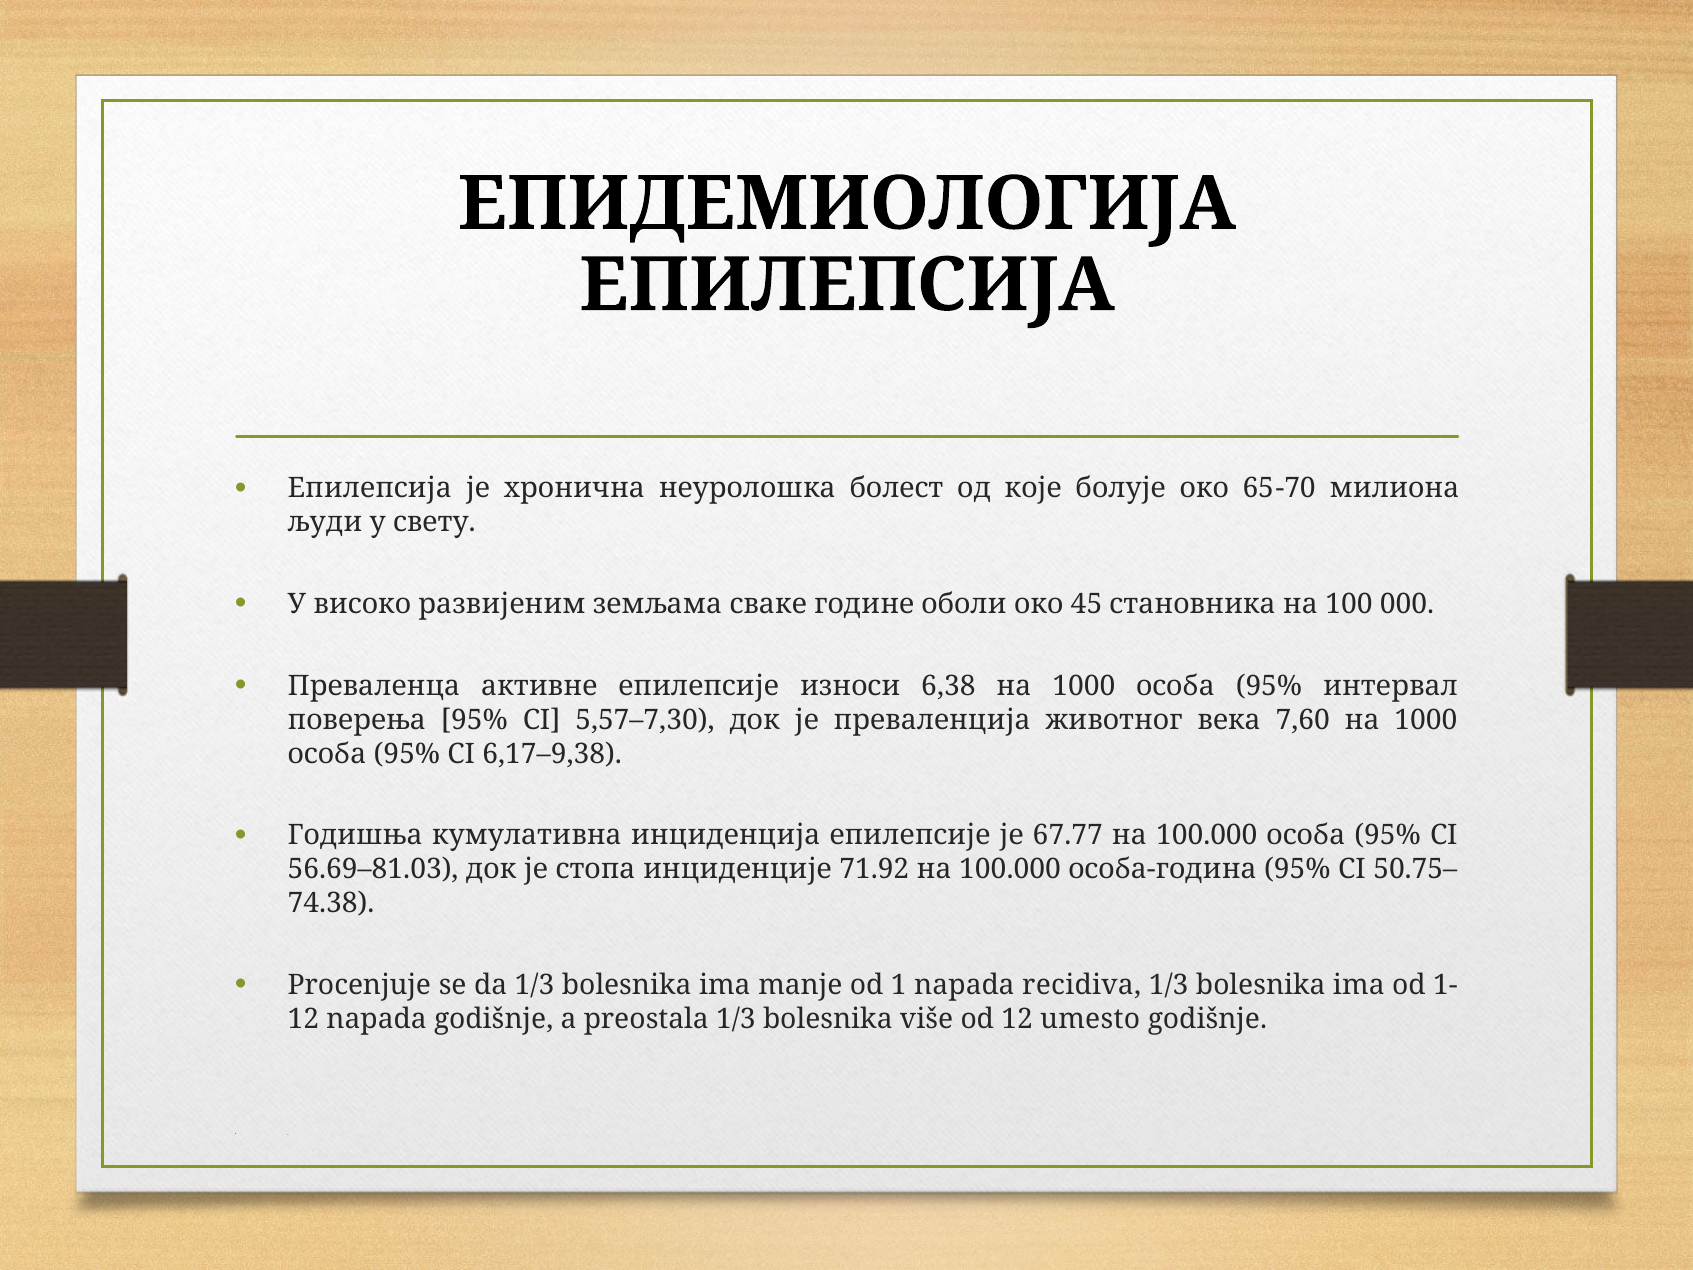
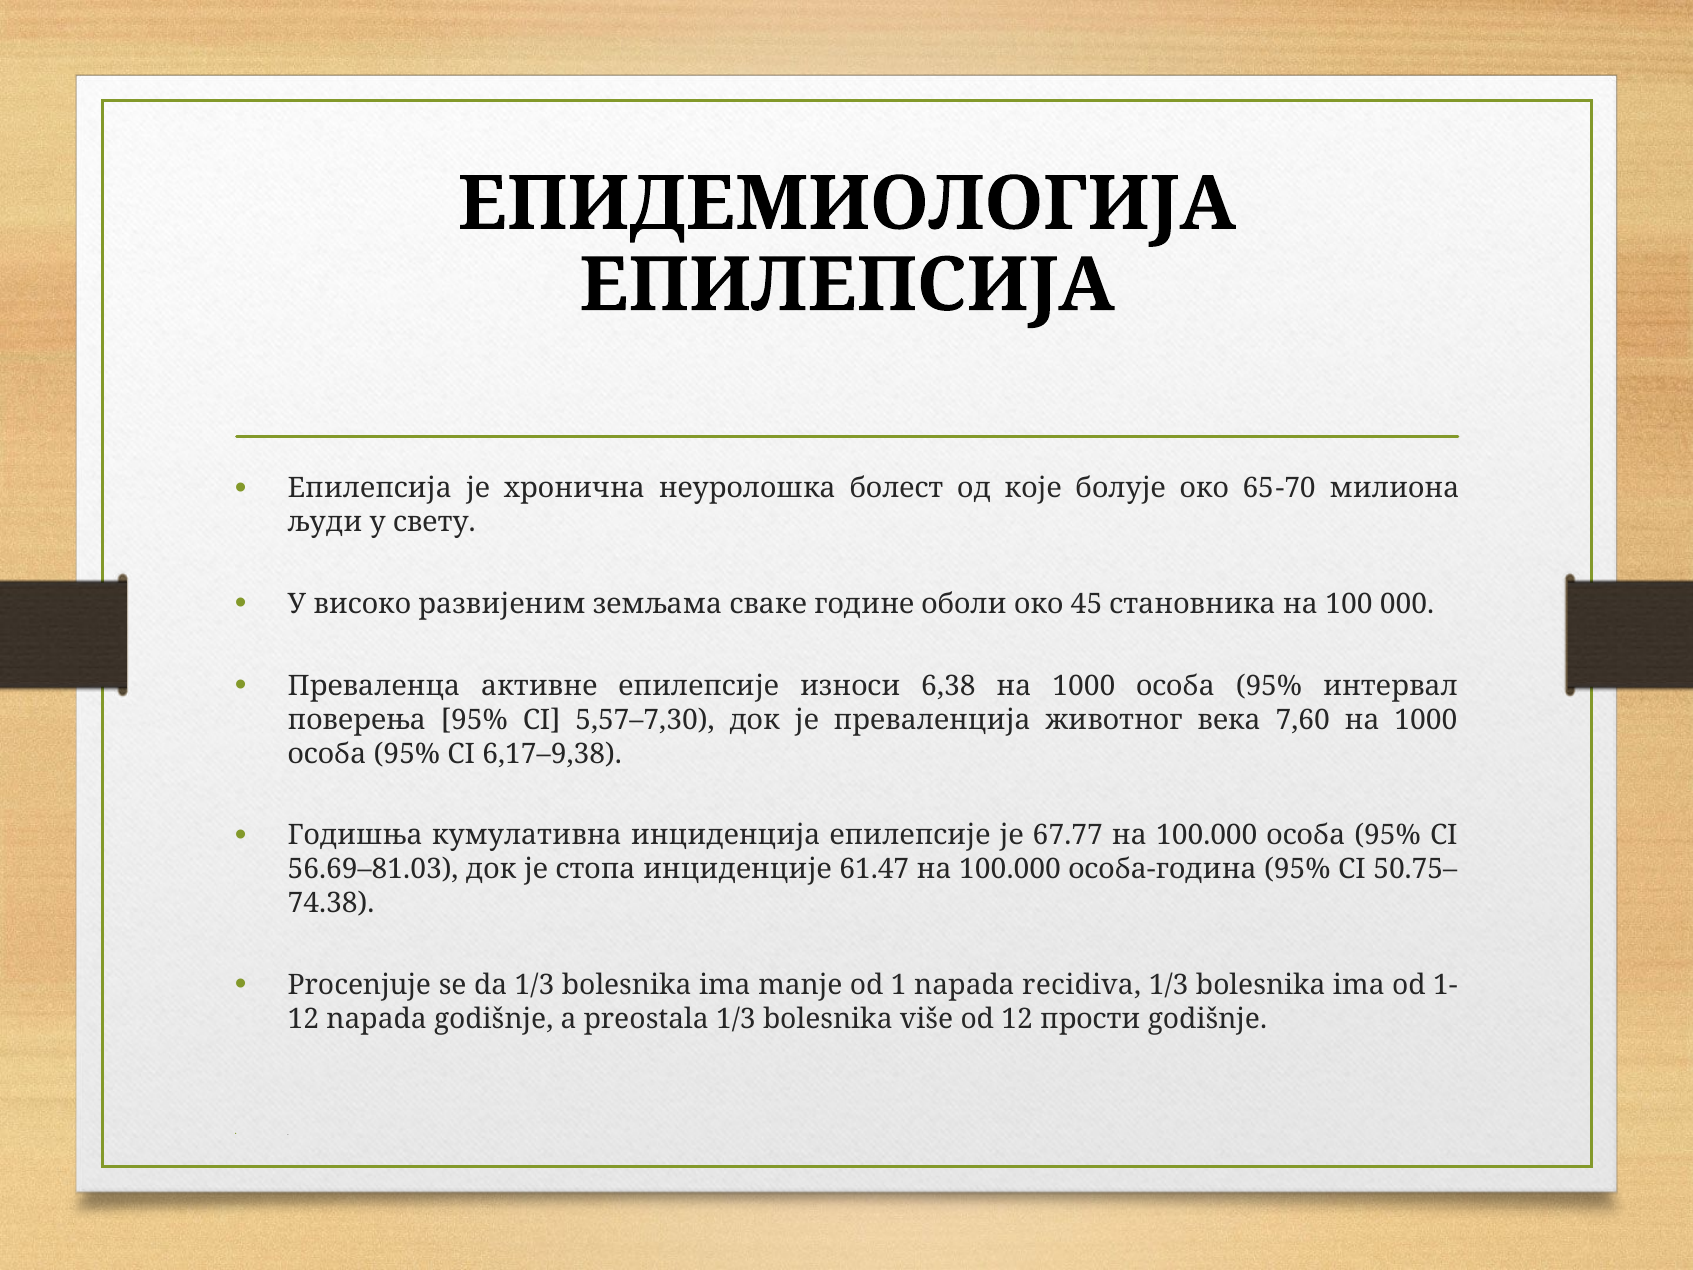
71.92: 71.92 -> 61.47 (874, 869)
umesto: umesto -> прости (1090, 1019)
